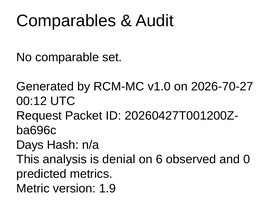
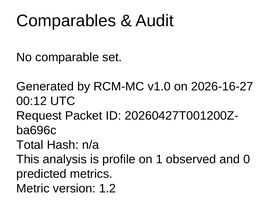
2026-70-27: 2026-70-27 -> 2026-16-27 (222, 87)
Days: Days -> Total (30, 145)
denial: denial -> profile (119, 160)
6: 6 -> 1 (159, 160)
1.9: 1.9 -> 1.2 (107, 189)
